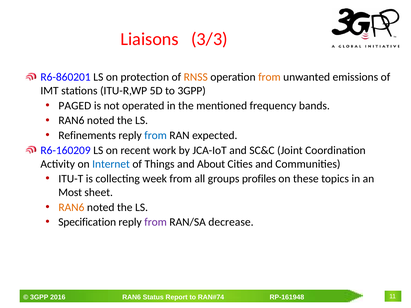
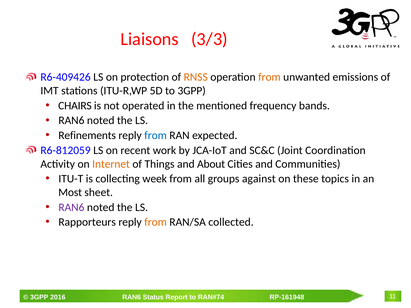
R6-860201: R6-860201 -> R6-409426 (66, 77)
PAGED: PAGED -> CHAIRS (75, 106)
R6-160209: R6-160209 -> R6-812059 (66, 150)
Internet colour: blue -> orange (111, 164)
profiles: profiles -> against (259, 179)
RAN6 colour: orange -> purple (71, 207)
Specification: Specification -> Rapporteurs (87, 222)
from colour: purple -> orange (156, 222)
decrease: decrease -> collected (231, 222)
